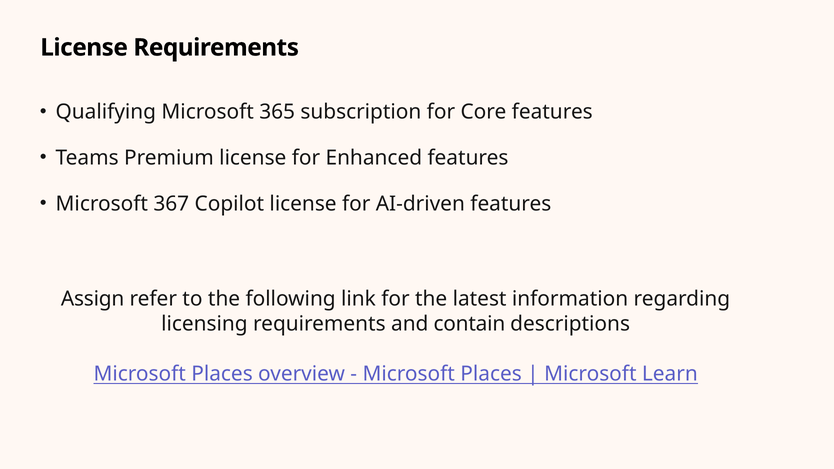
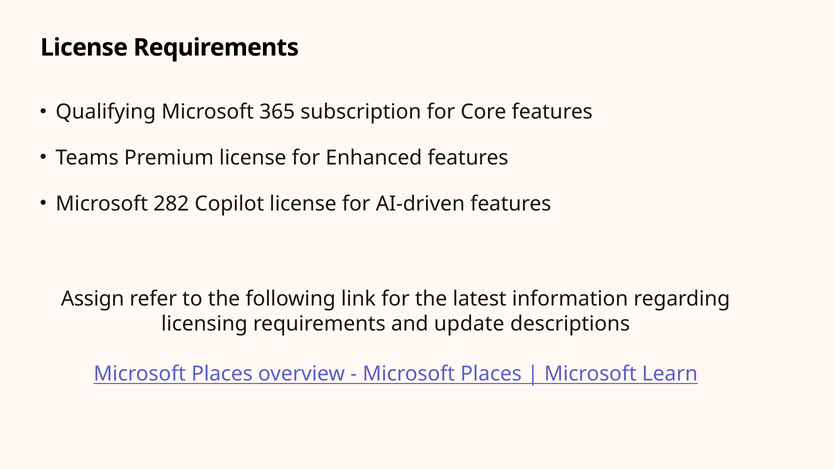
367: 367 -> 282 (171, 204)
contain: contain -> update (469, 324)
